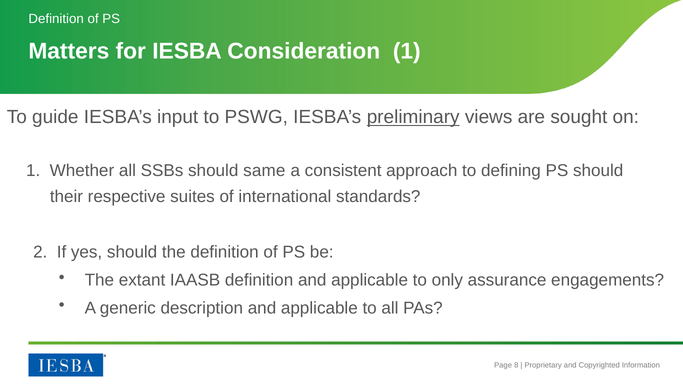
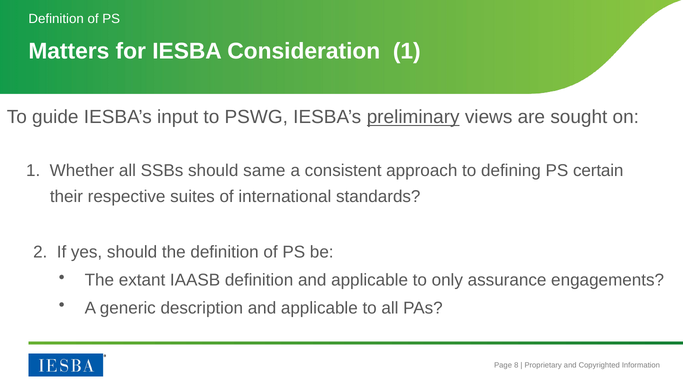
PS should: should -> certain (598, 171)
